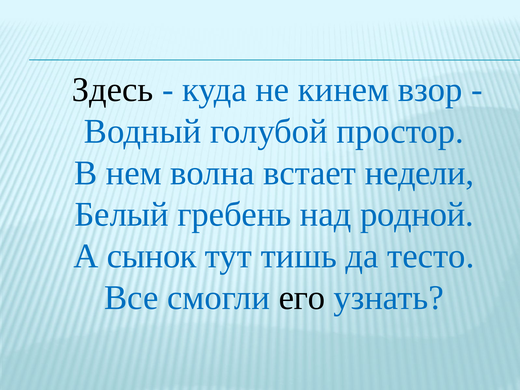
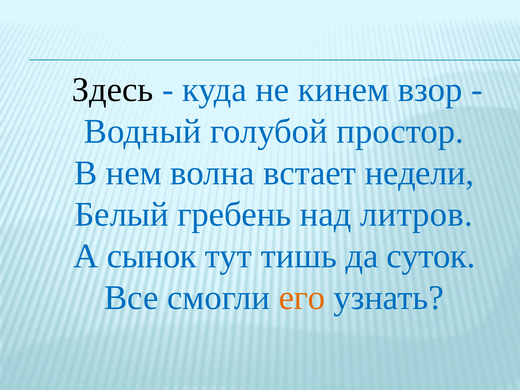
родной: родной -> литров (417, 215)
тесто: тесто -> суток (431, 256)
его colour: black -> orange (302, 298)
